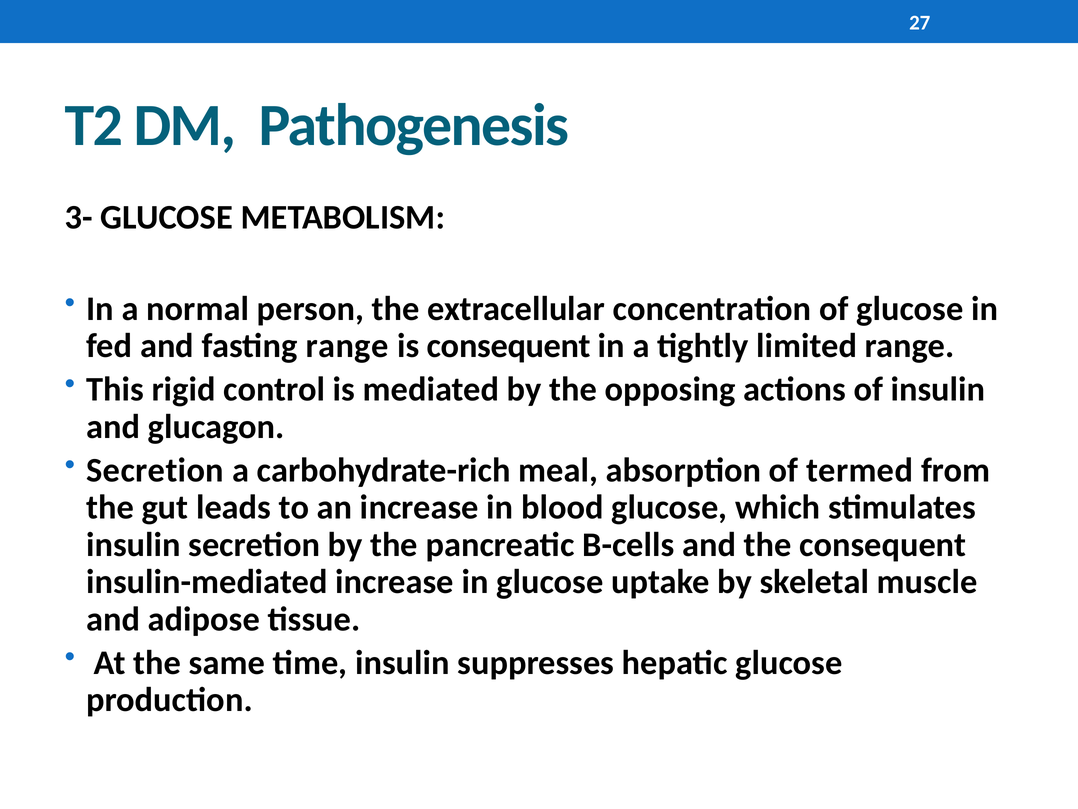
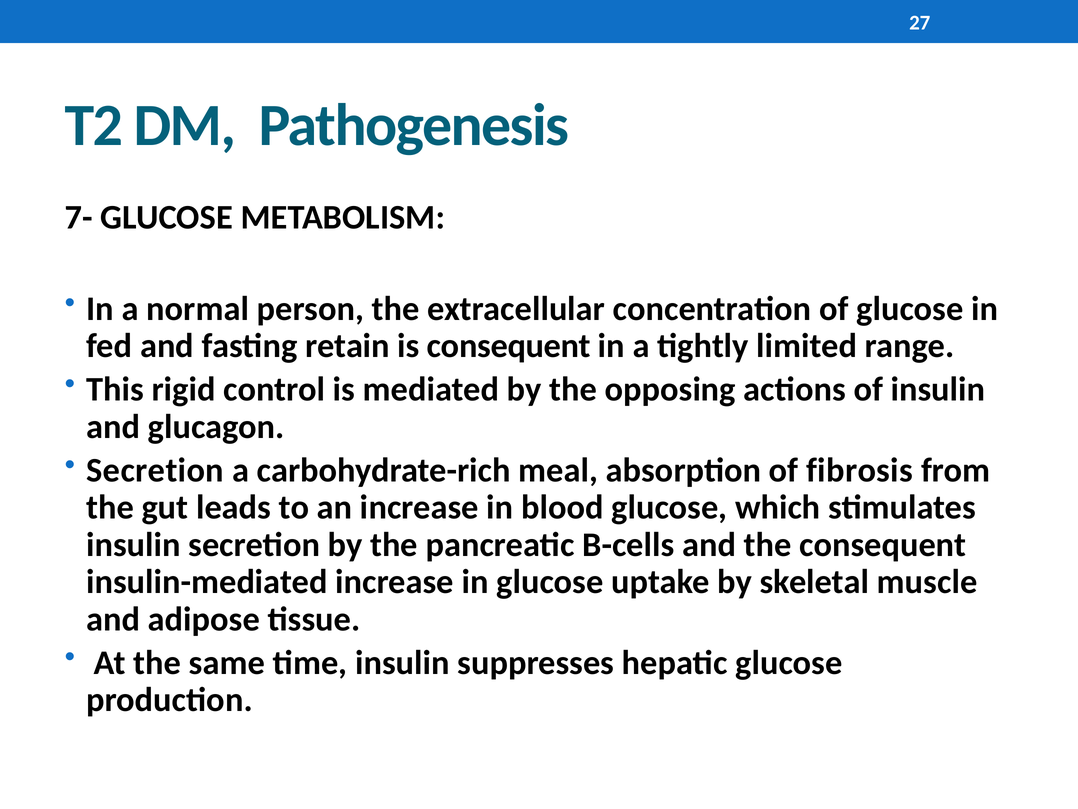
3-: 3- -> 7- (79, 217)
fasting range: range -> retain (347, 346)
termed: termed -> fibrosis (860, 470)
